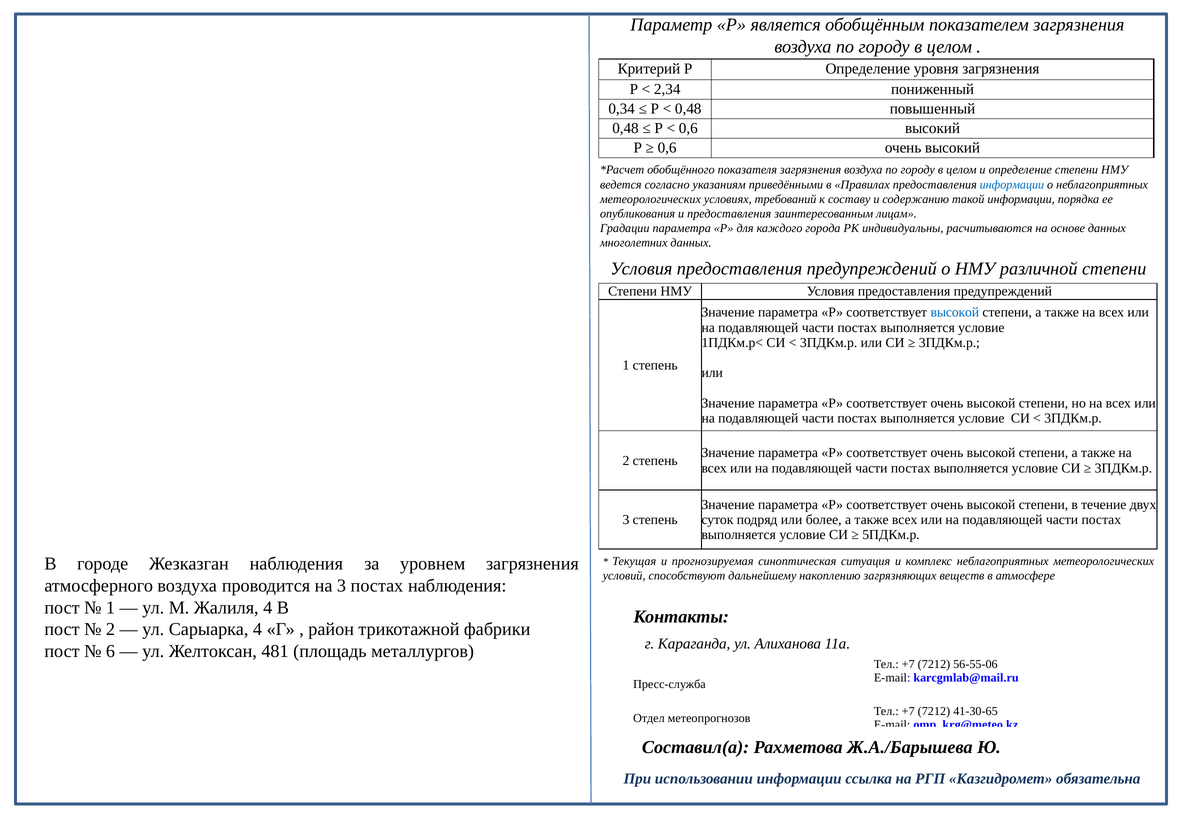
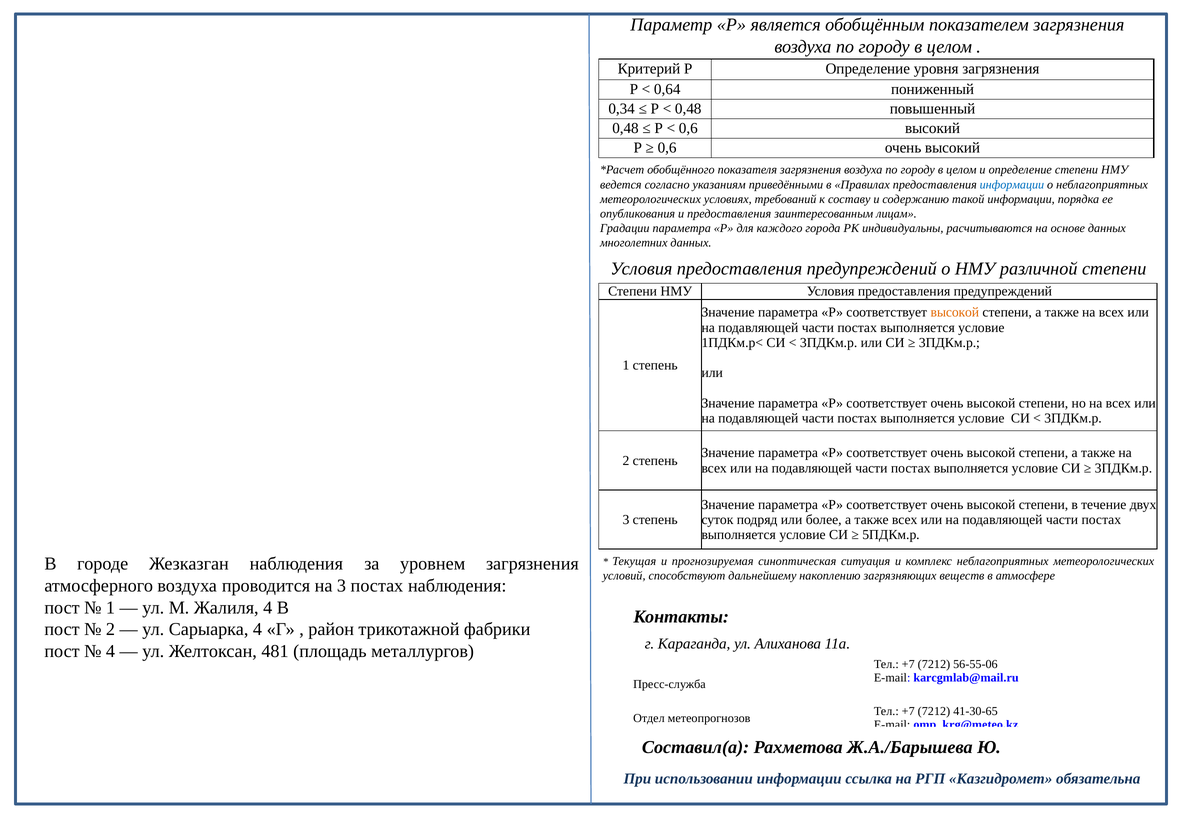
2,34: 2,34 -> 0,64 (667, 89)
высокой colour: blue -> orange (955, 313)
6: 6 -> 4 (110, 651)
